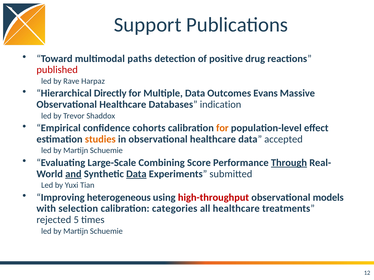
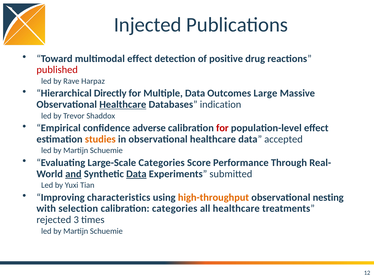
Support: Support -> Injected (148, 25)
multimodal paths: paths -> effect (140, 59)
Evans: Evans -> Large (265, 93)
Healthcare underline: none -> present (123, 105)
cohorts: cohorts -> adverse (149, 128)
for colour: orange -> red (222, 128)
Large-Scale Combining: Combining -> Categories (162, 163)
Through underline: present -> none (289, 163)
heterogeneous: heterogeneous -> characteristics (119, 198)
high-throughput colour: red -> orange (213, 198)
models: models -> nesting (328, 198)
5: 5 -> 3 (76, 220)
